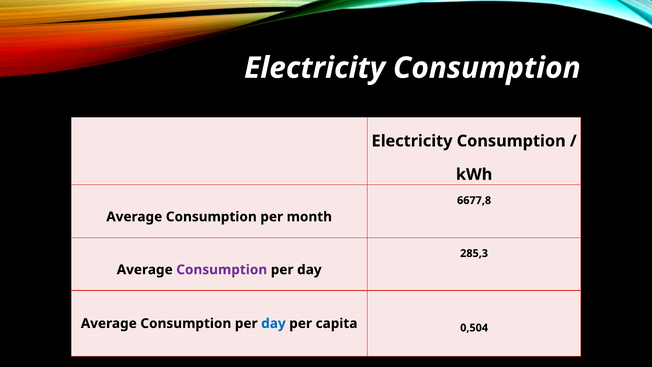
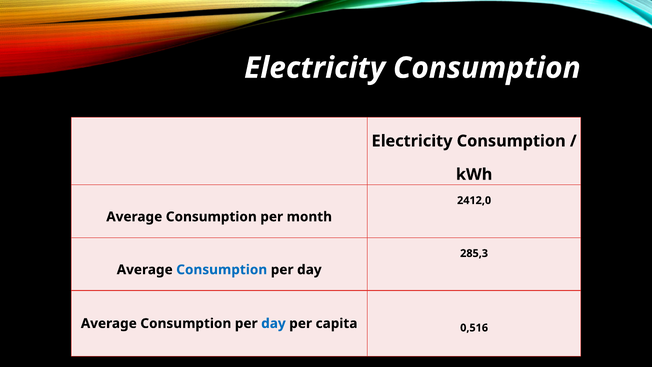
6677,8: 6677,8 -> 2412,0 (474, 200)
Consumption colour: purple -> blue (222, 270)
0,504: 0,504 -> 0,516 (474, 328)
